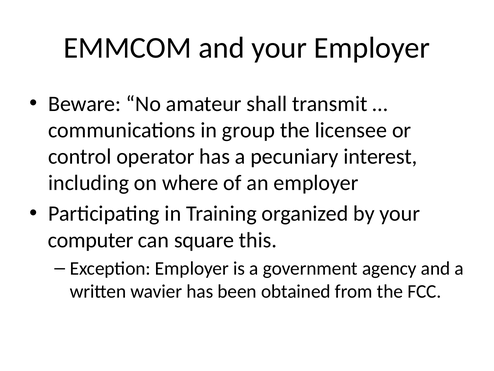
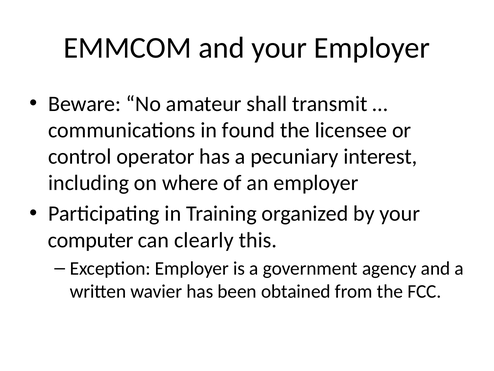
group: group -> found (248, 130)
square: square -> clearly (204, 240)
